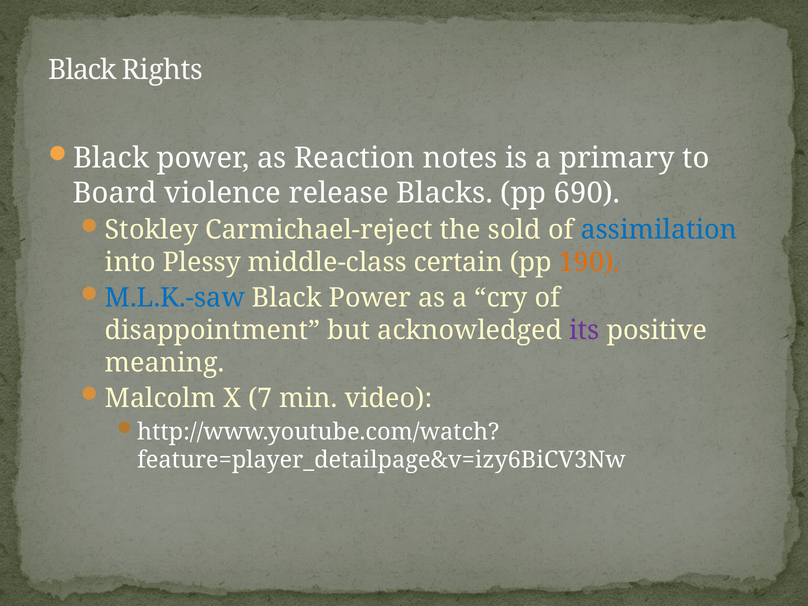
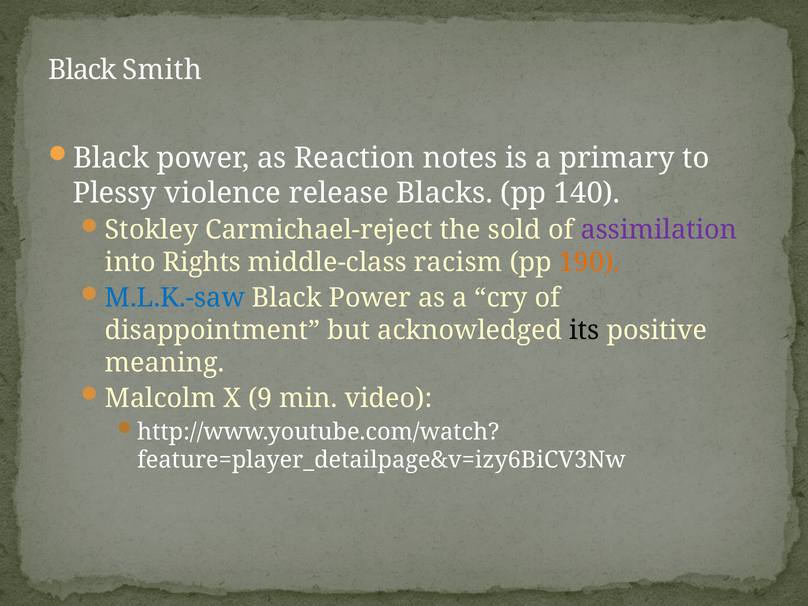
Rights: Rights -> Smith (162, 70)
Board: Board -> Plessy (115, 193)
690: 690 -> 140 (587, 193)
assimilation colour: blue -> purple (659, 230)
Plessy: Plessy -> Rights (202, 262)
certain: certain -> racism (458, 262)
its colour: purple -> black (584, 330)
7: 7 -> 9 (260, 398)
